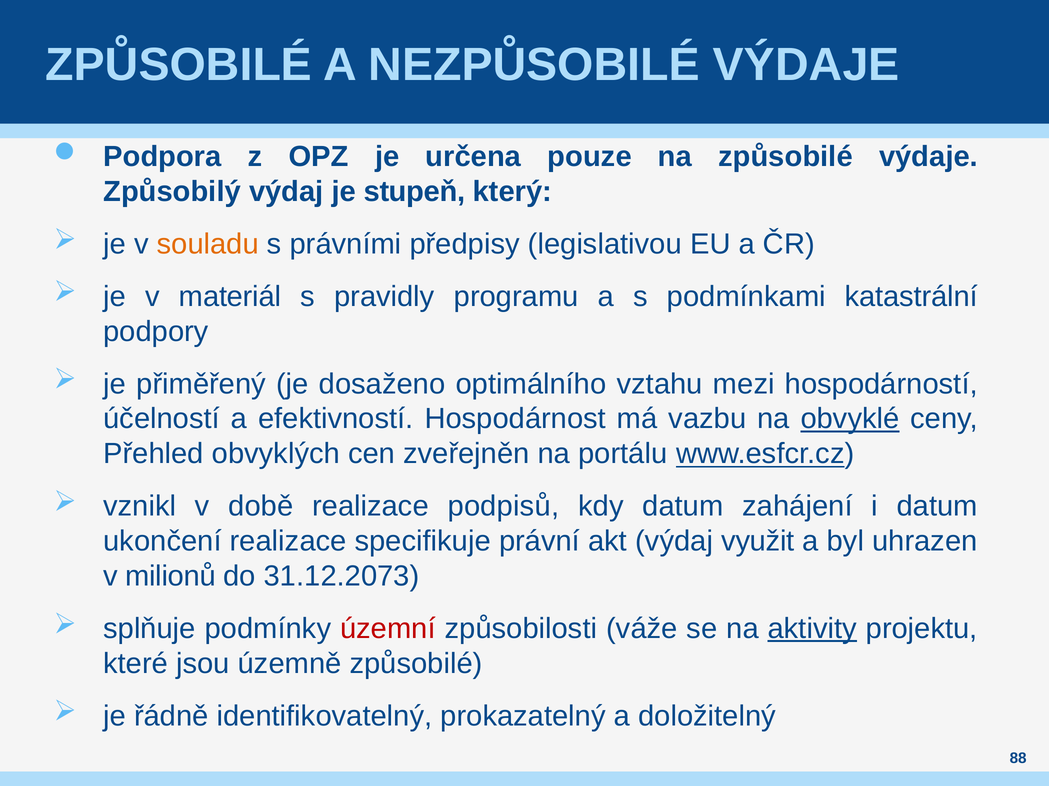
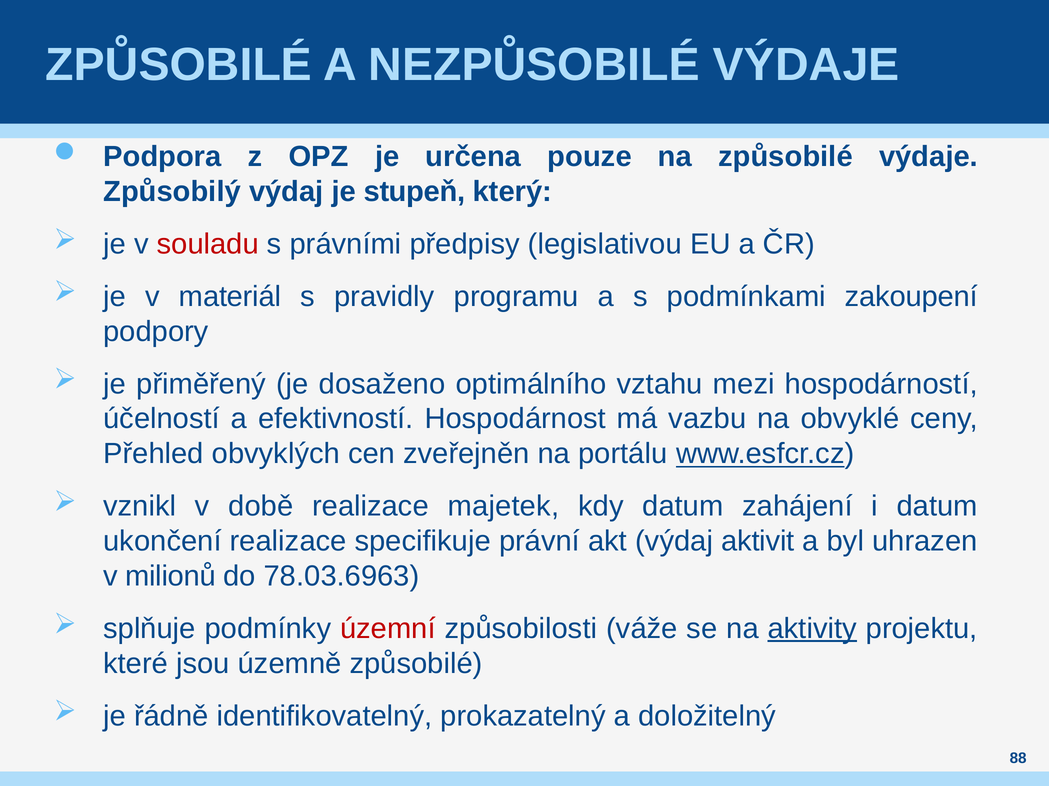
souladu colour: orange -> red (208, 244)
katastrální: katastrální -> zakoupení (911, 297)
obvyklé underline: present -> none (850, 419)
podpisů: podpisů -> majetek (503, 507)
využit: využit -> aktivit (758, 542)
31.12.2073: 31.12.2073 -> 78.03.6963 (342, 577)
